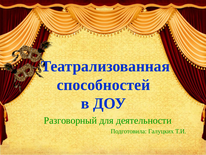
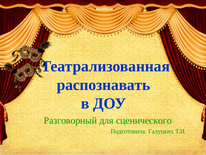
способностей: способностей -> распознавать (103, 85)
деятельности: деятельности -> сценического (144, 120)
